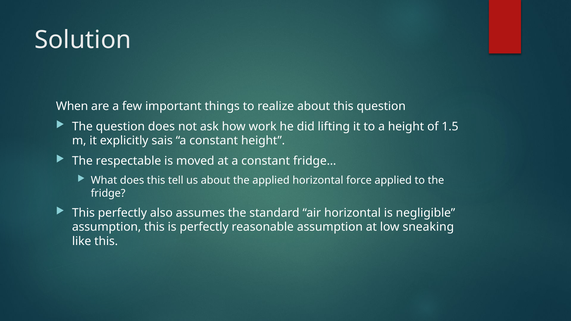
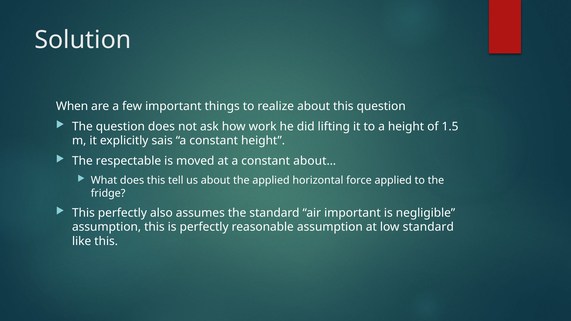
fridge…: fridge… -> about… (315, 161)
air horizontal: horizontal -> important (352, 213)
low sneaking: sneaking -> standard (428, 227)
